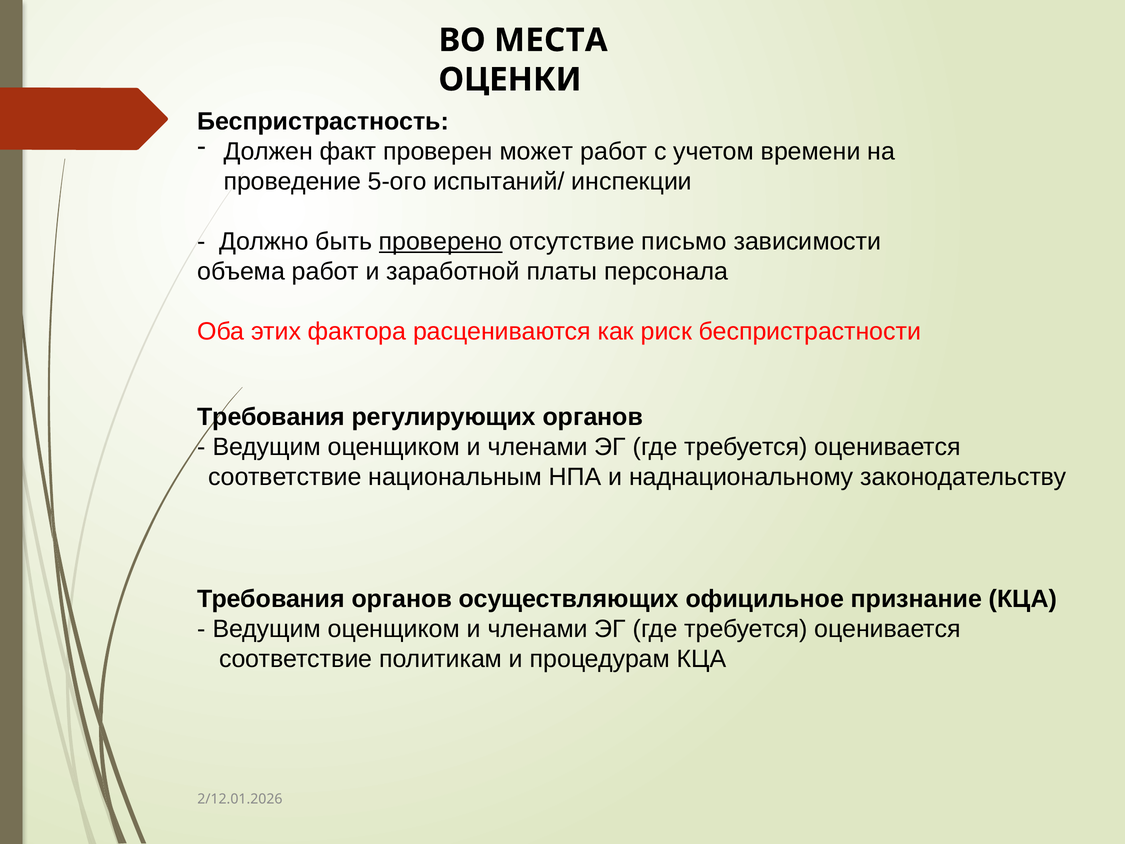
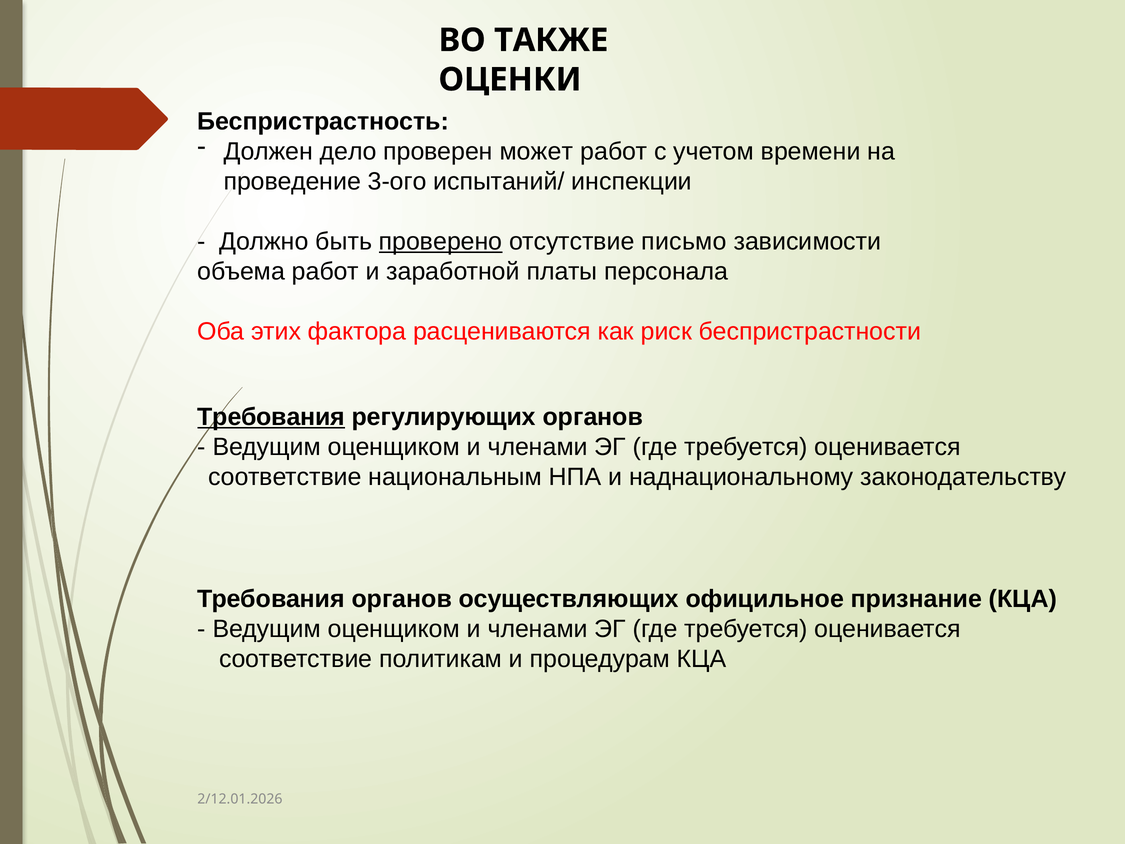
МЕСТА: МЕСТА -> ТАКЖЕ (551, 40)
факт: факт -> дело (348, 151)
5-ого: 5-ого -> 3-ого (397, 181)
Требования underline: none -> present (271, 417)
